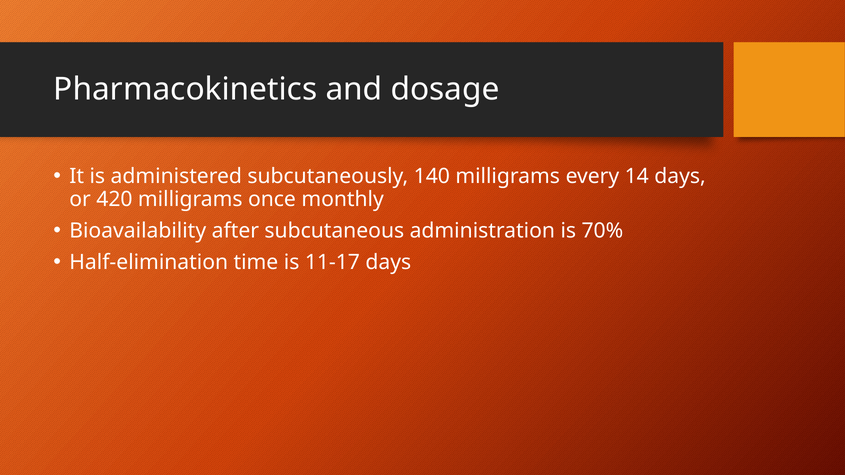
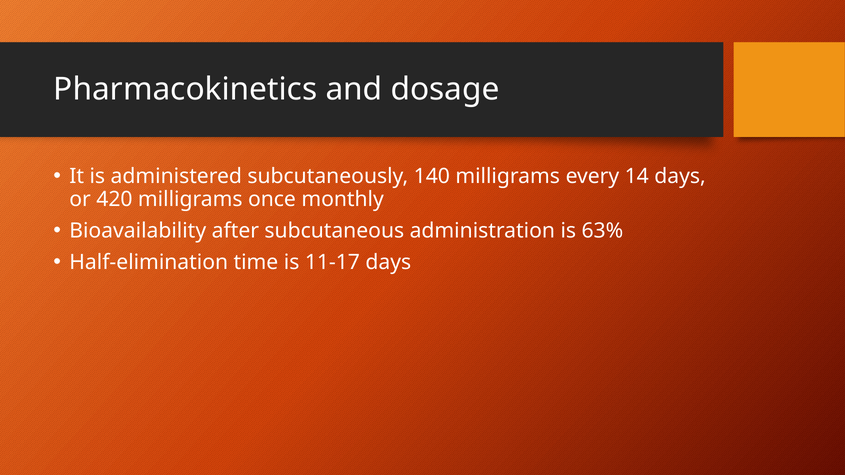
70%: 70% -> 63% (602, 231)
